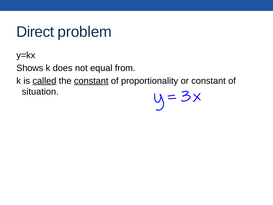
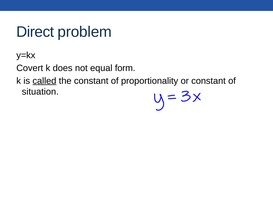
Shows: Shows -> Covert (30, 68)
from: from -> form (125, 68)
constant underline: present -> none (91, 81)
